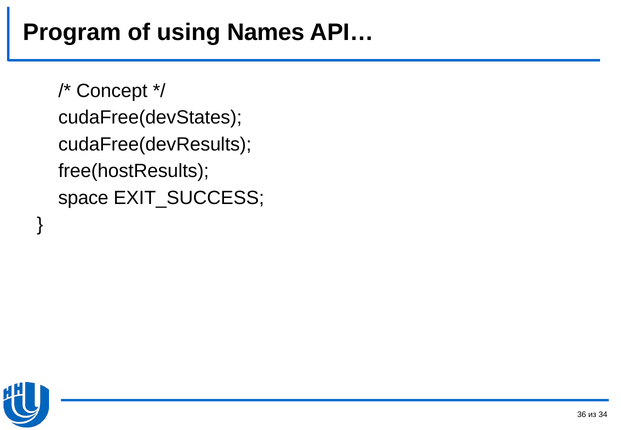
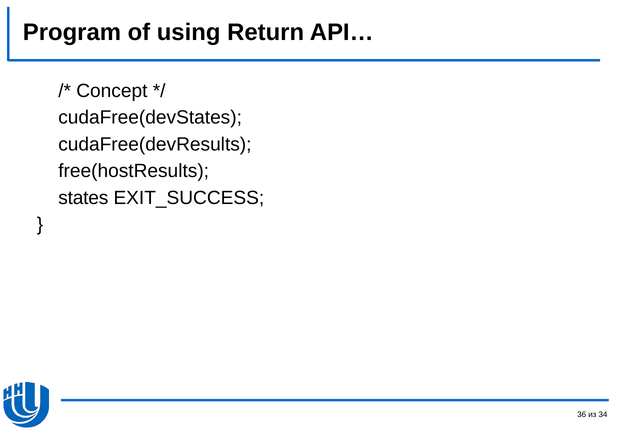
Names: Names -> Return (266, 32)
space: space -> states (83, 198)
